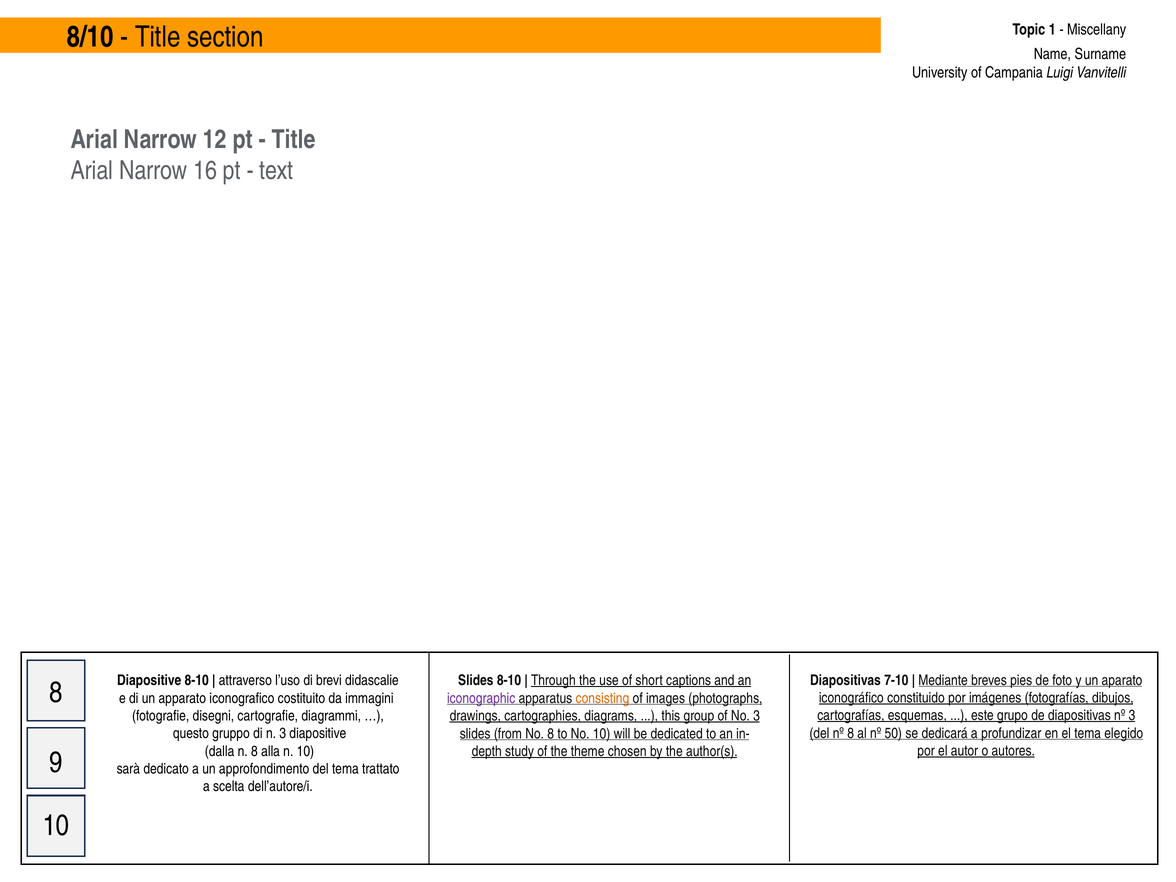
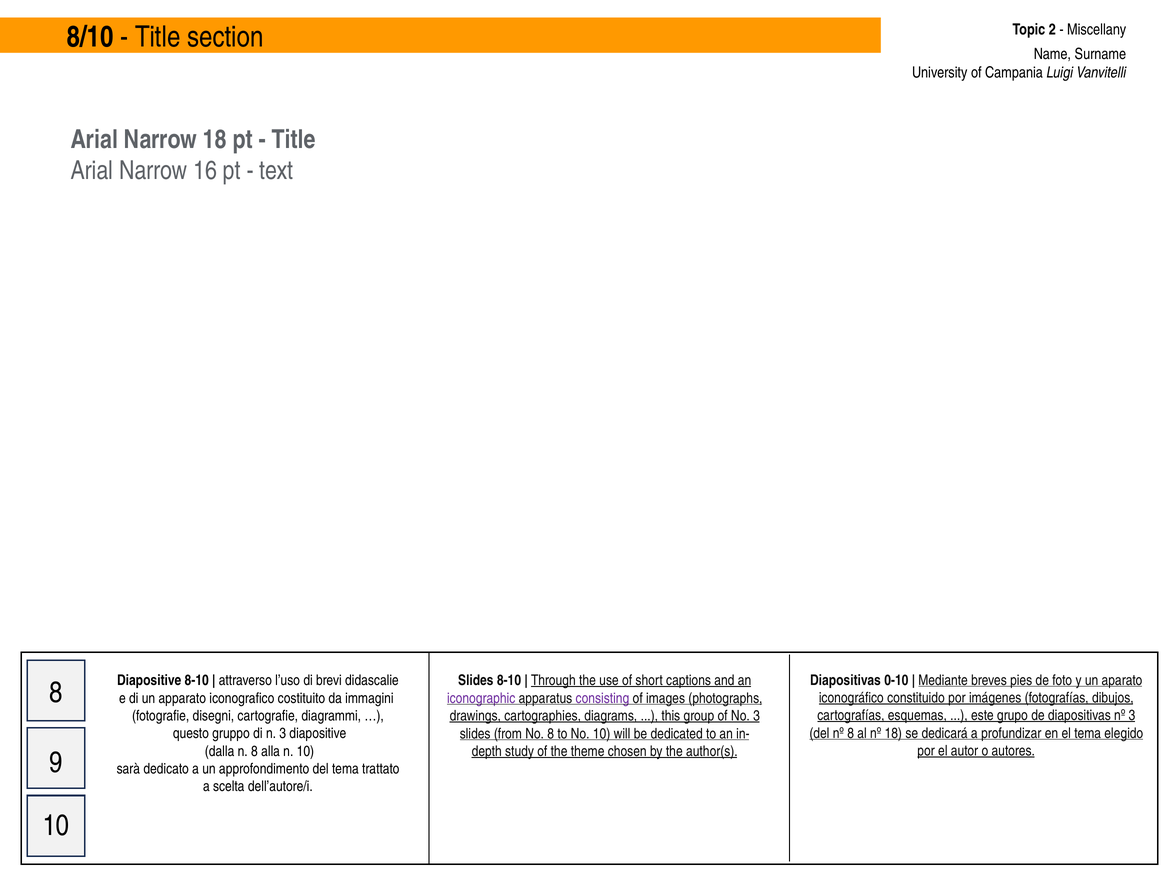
1: 1 -> 2 (1052, 30)
Narrow 12: 12 -> 18 (215, 139)
7-10: 7-10 -> 0-10 (896, 680)
consisting colour: orange -> purple (602, 698)
nº 50: 50 -> 18 (893, 733)
